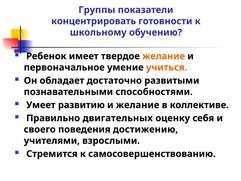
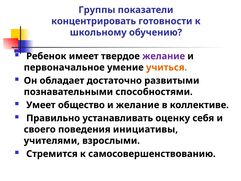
желание colour: orange -> purple (164, 56)
развитию: развитию -> общество (81, 105)
двигательных: двигательных -> устанавливать (118, 118)
достижению: достижению -> инициативы (145, 129)
